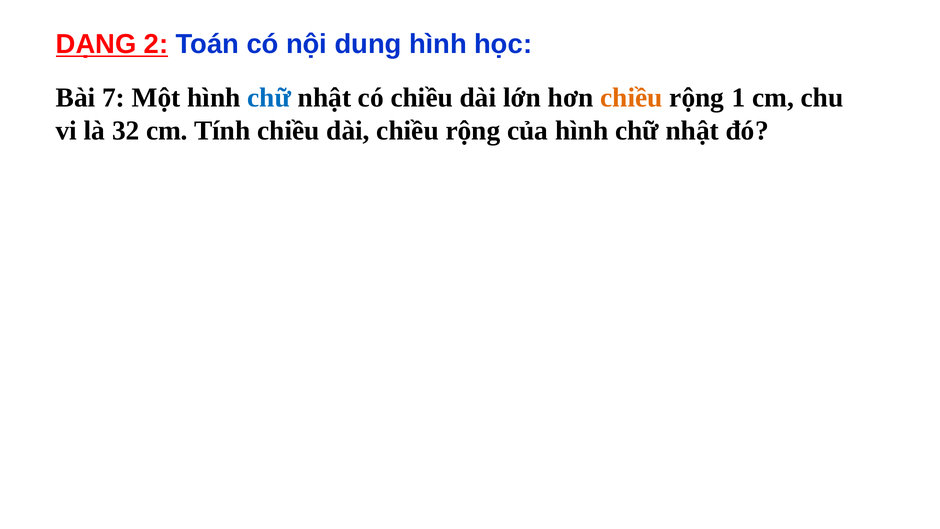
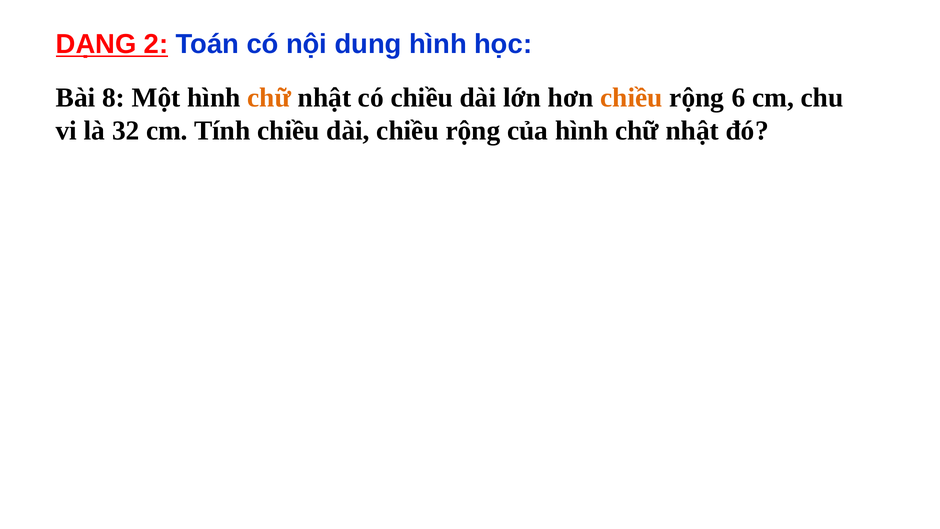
7: 7 -> 8 (114, 98)
chữ colour: blue -> orange (269, 98)
1: 1 -> 6 (738, 98)
